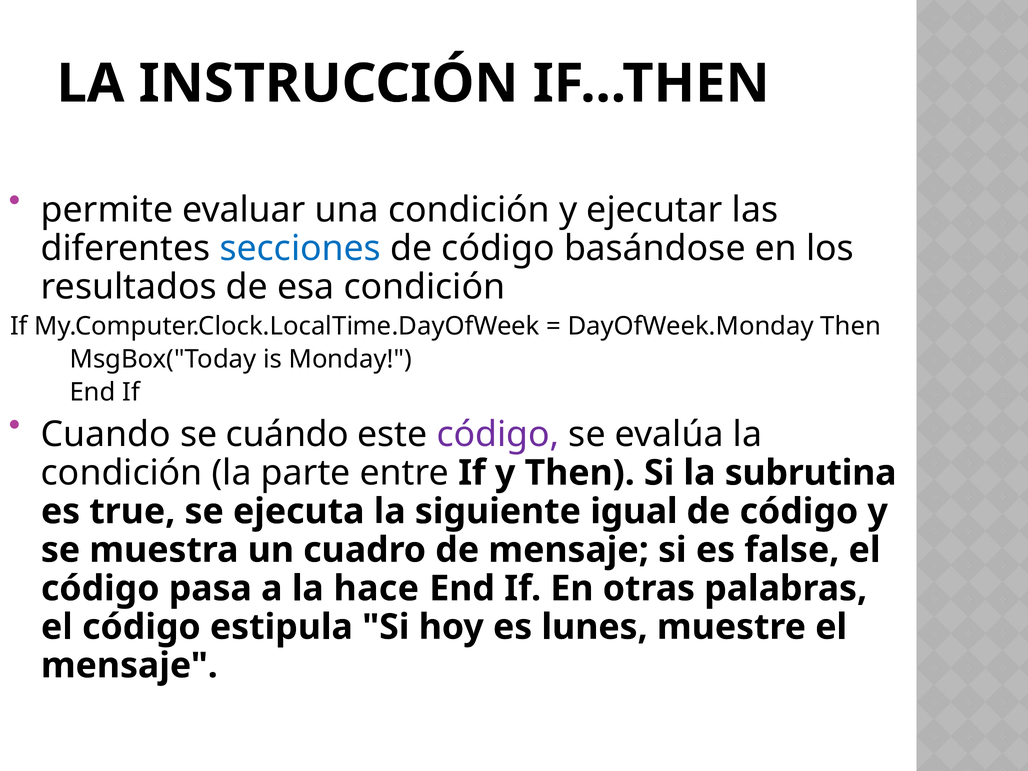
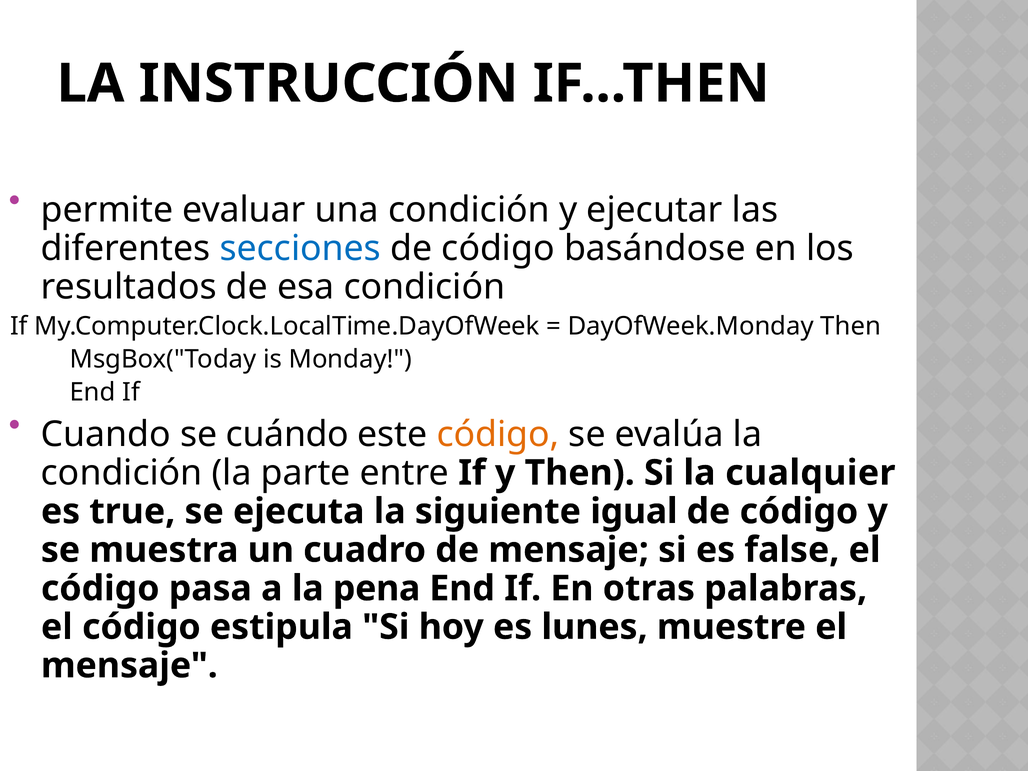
código colour: purple -> orange (498, 434)
subrutina: subrutina -> cualquier (810, 473)
hace: hace -> pena (377, 589)
